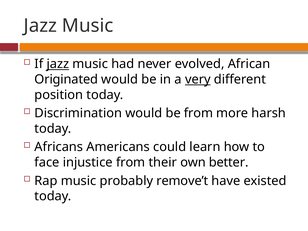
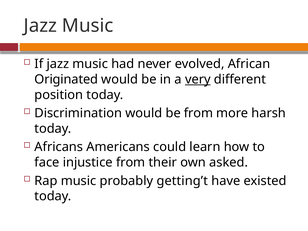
jazz underline: present -> none (58, 64)
better: better -> asked (229, 162)
remove’t: remove’t -> getting’t (182, 181)
